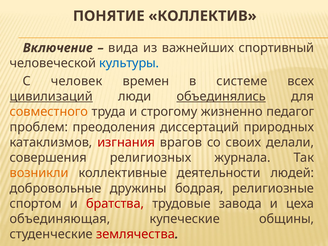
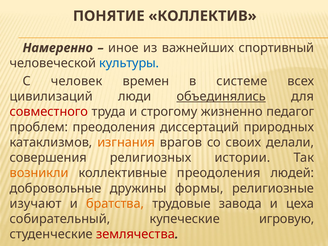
Включение: Включение -> Намеренно (58, 48)
вида: вида -> иное (123, 48)
цивилизаций underline: present -> none (51, 96)
совместного colour: orange -> red (49, 112)
изгнания colour: red -> orange (126, 142)
журнала: журнала -> истории (242, 158)
коллективные деятельности: деятельности -> преодоления (219, 173)
бодрая: бодрая -> формы (199, 188)
спортом: спортом -> изучают (36, 204)
братства colour: red -> orange (115, 204)
объединяющая: объединяющая -> собирательный (60, 219)
общины: общины -> игровую (287, 219)
